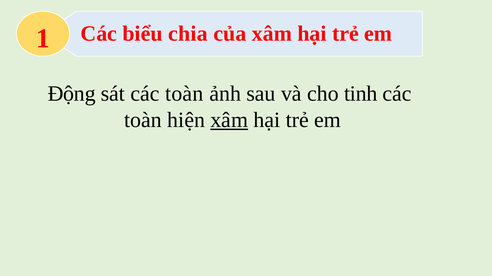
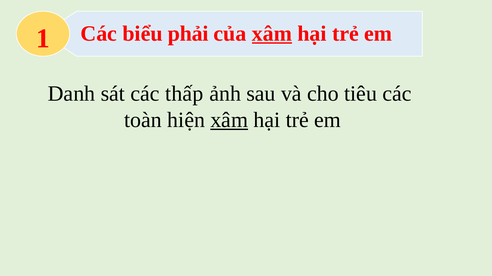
chia: chia -> phải (188, 34)
xâm underline: none -> present (272, 34)
Động: Động -> Danh (72, 94)
sát các toàn: toàn -> thấp (184, 94)
tinh: tinh -> tiêu (361, 94)
